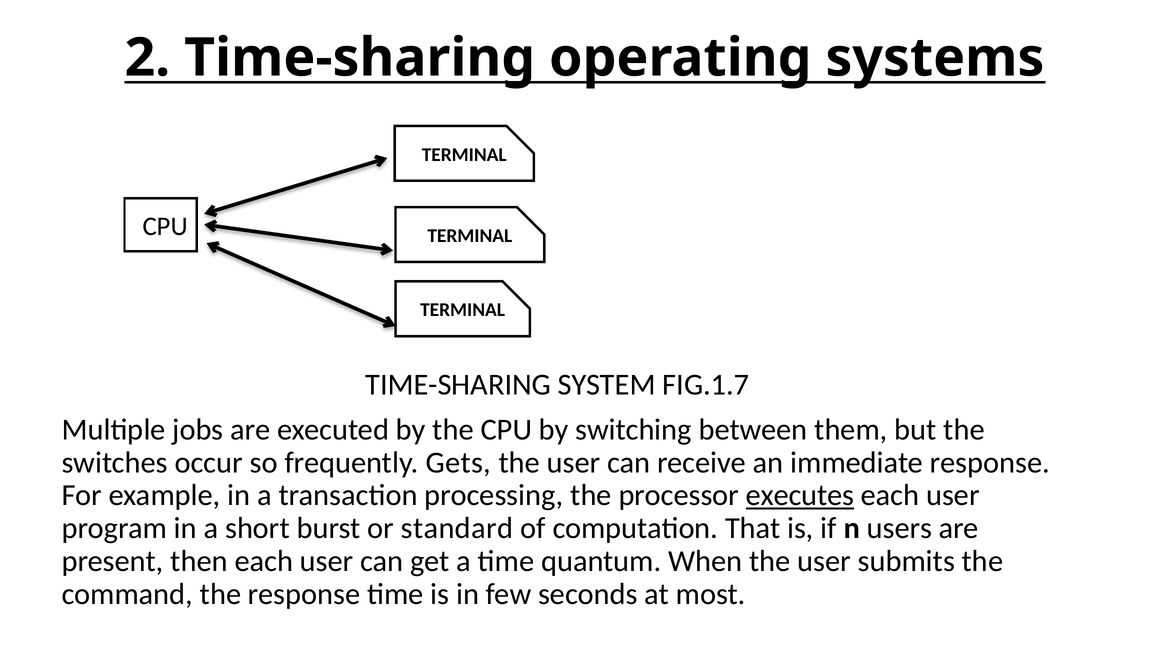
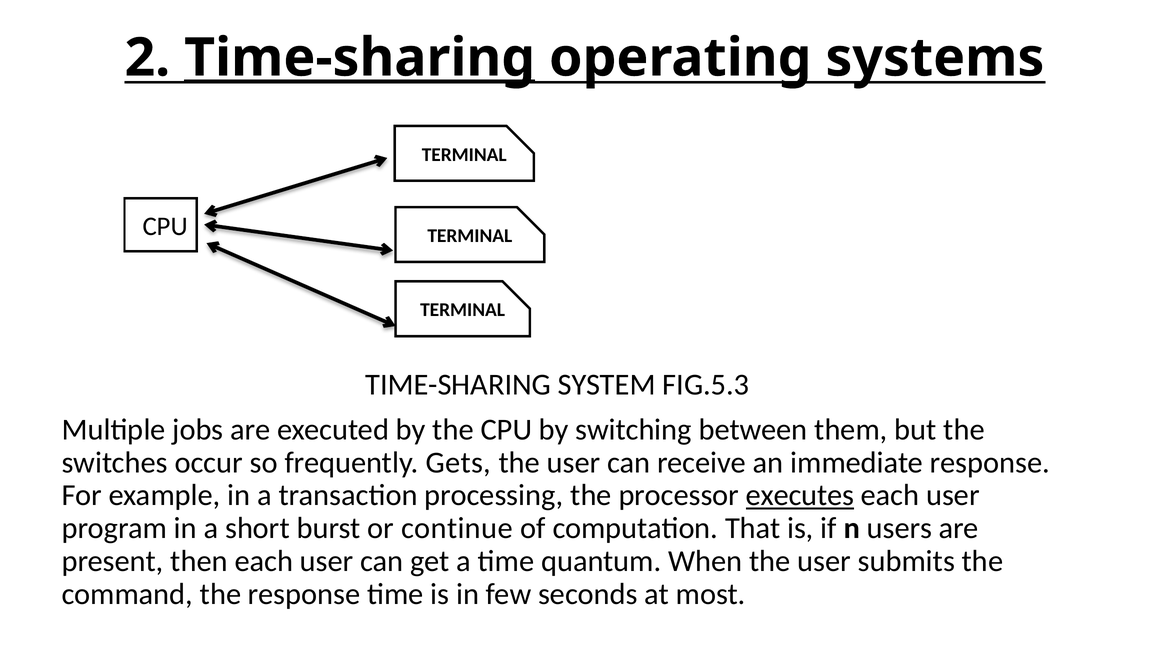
Time-sharing underline: none -> present (360, 58)
FIG.1.7: FIG.1.7 -> FIG.5.3 (706, 385)
standard: standard -> continue (457, 528)
